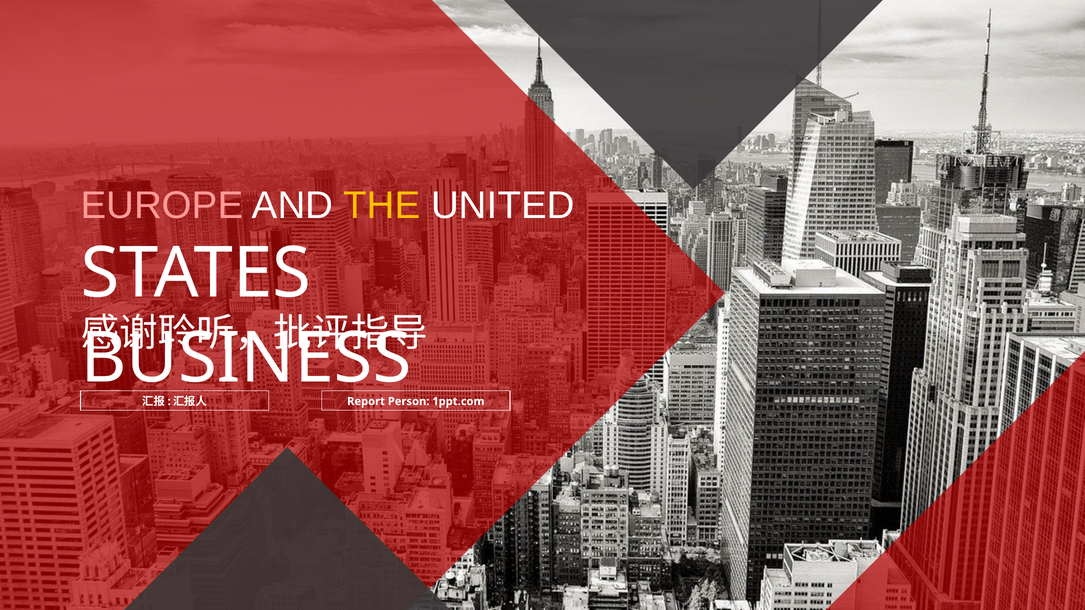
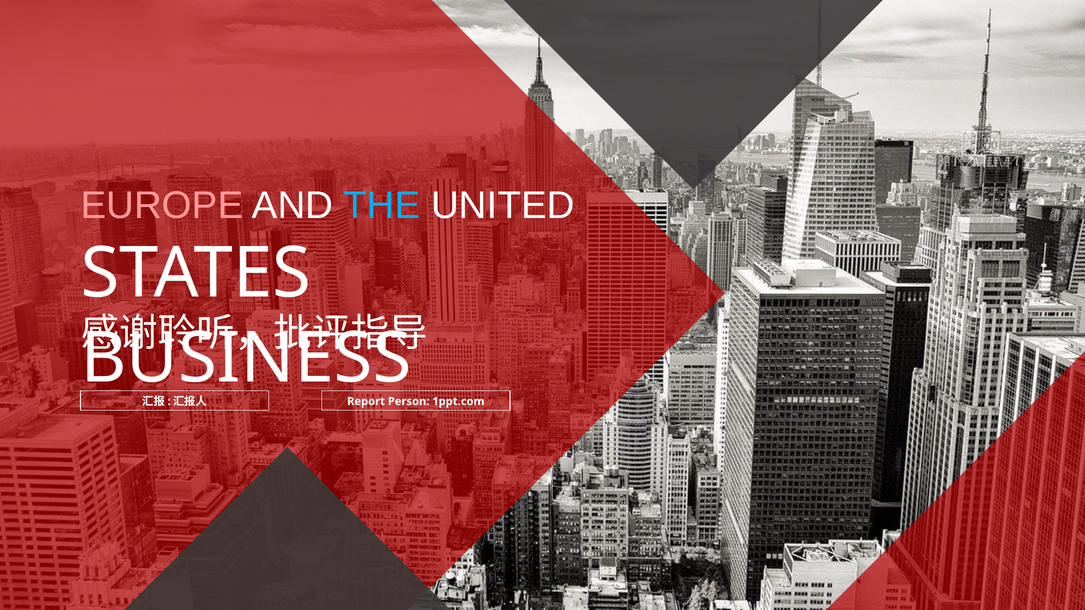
THE colour: yellow -> light blue (382, 206)
